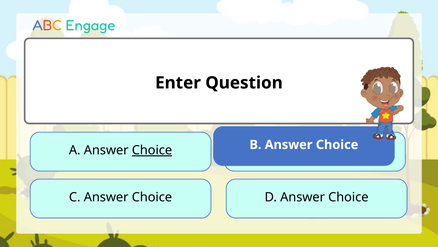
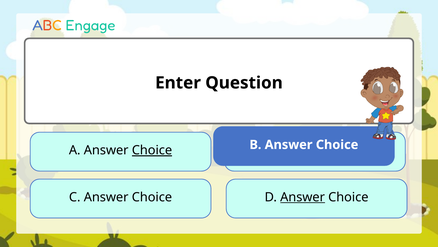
Answer underline: none -> present (303, 197)
